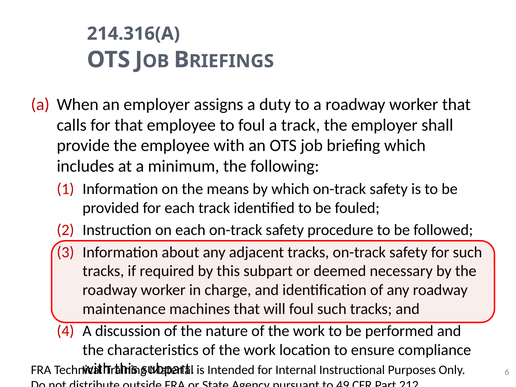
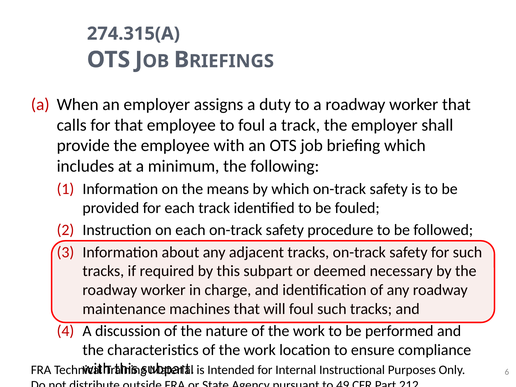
214.316(A: 214.316(A -> 274.315(A (133, 34)
